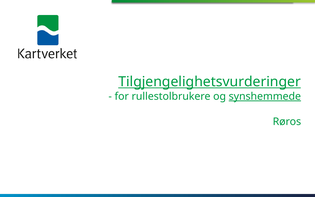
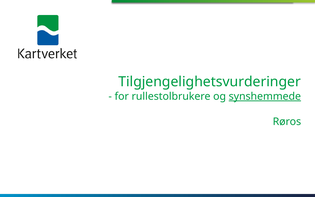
Tilgjengelighetsvurderinger underline: present -> none (210, 82)
